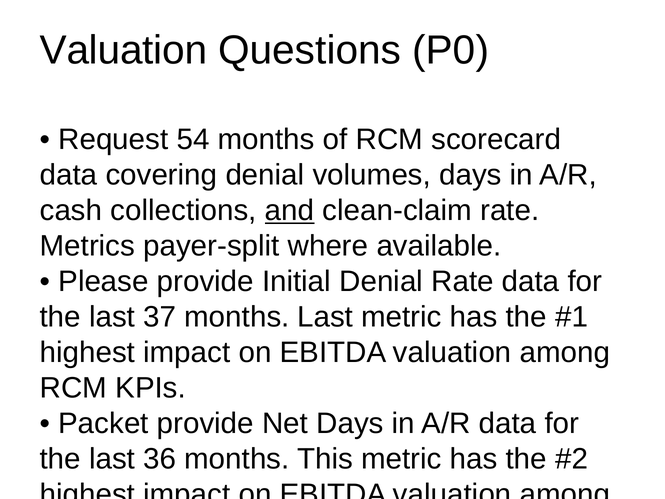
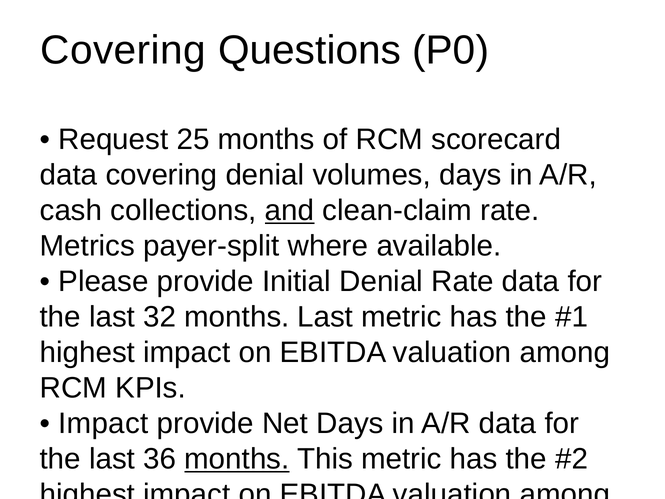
Valuation: Valuation -> Covering (123, 50)
54: 54 -> 25 (193, 139)
37: 37 -> 32 (160, 317)
Packet: Packet -> Impact (103, 423)
months underline: none -> present (237, 459)
